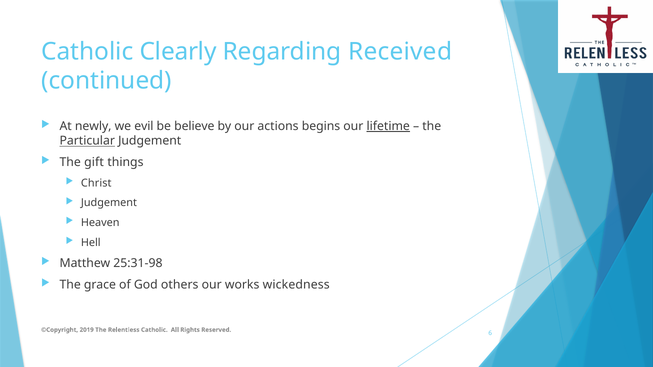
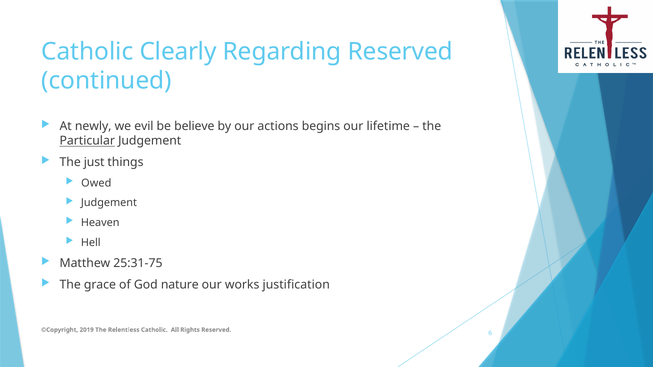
Regarding Received: Received -> Reserved (400, 51)
lifetime underline: present -> none (388, 126)
gift: gift -> just (94, 163)
Christ: Christ -> Owed (96, 183)
25:31-98: 25:31-98 -> 25:31-75 (138, 264)
others: others -> nature (180, 285)
wickedness: wickedness -> justification (296, 285)
